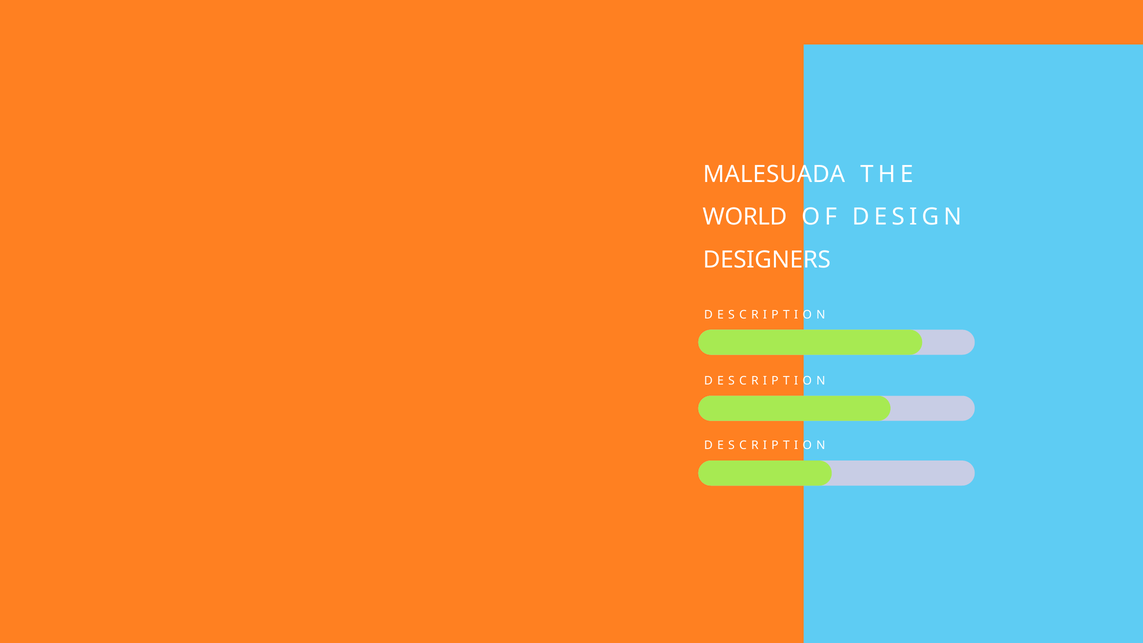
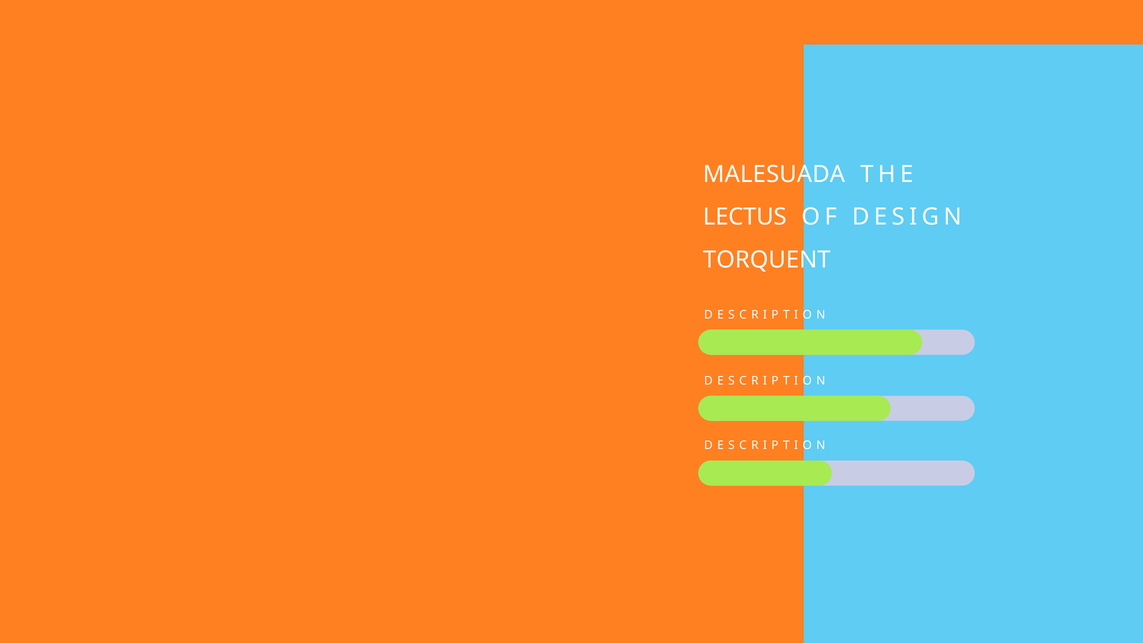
WORLD: WORLD -> LECTUS (745, 217)
DESIGNERS: DESIGNERS -> TORQUENT (767, 260)
